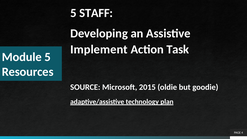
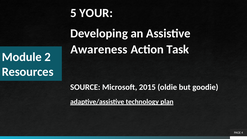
STAFF: STAFF -> YOUR (96, 13)
Implement: Implement -> Awareness (99, 49)
Module 5: 5 -> 2 (48, 57)
